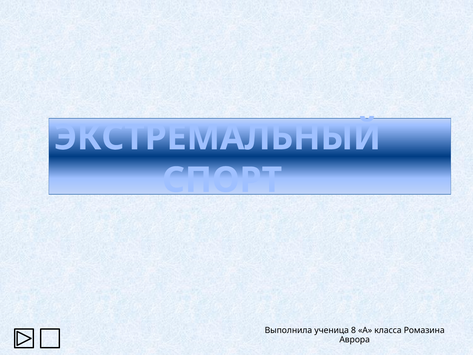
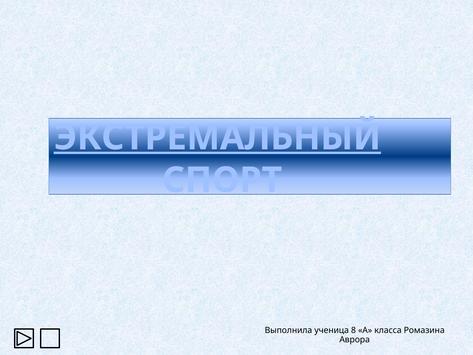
ЭКСТРЕМАЛЬНЫЙ underline: none -> present (217, 137)
